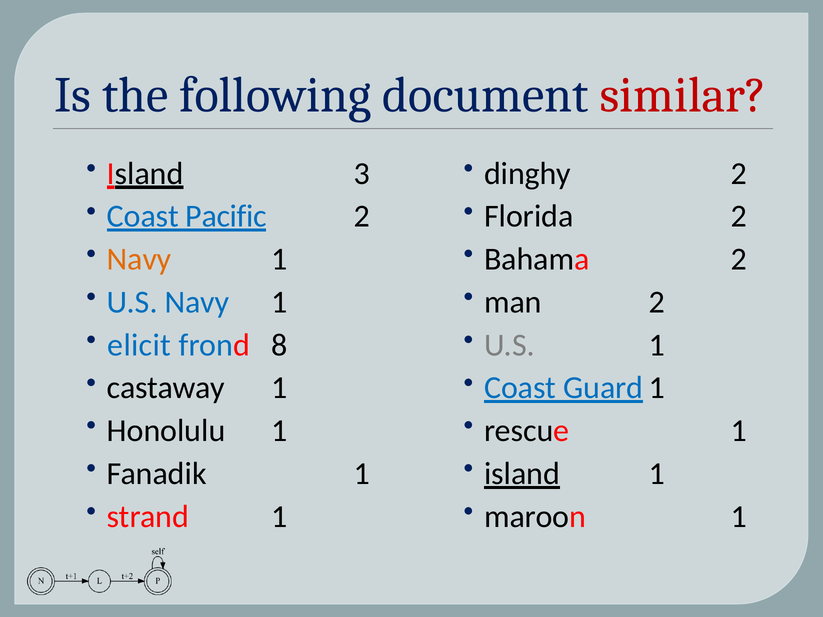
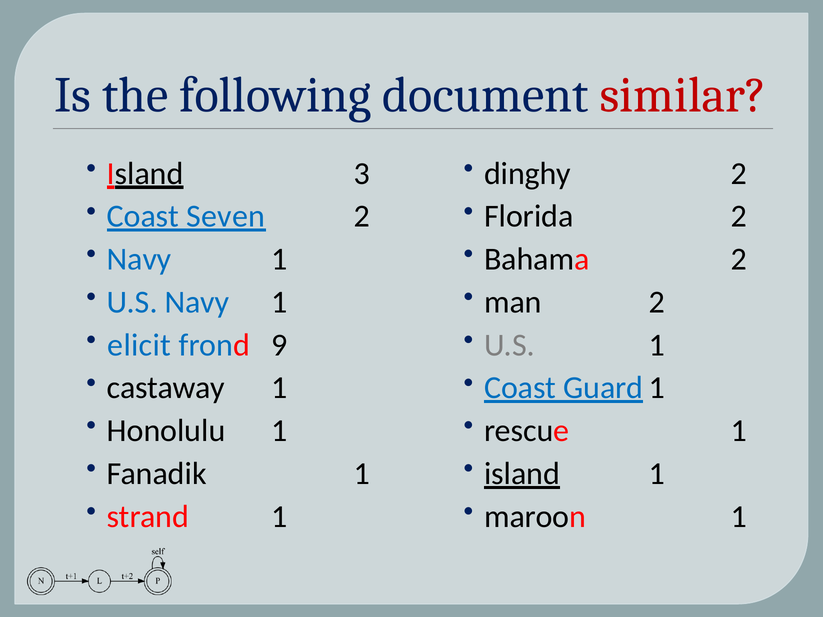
Pacific: Pacific -> Seven (226, 216)
Navy colour: orange -> blue (139, 259)
8: 8 -> 9 (280, 345)
